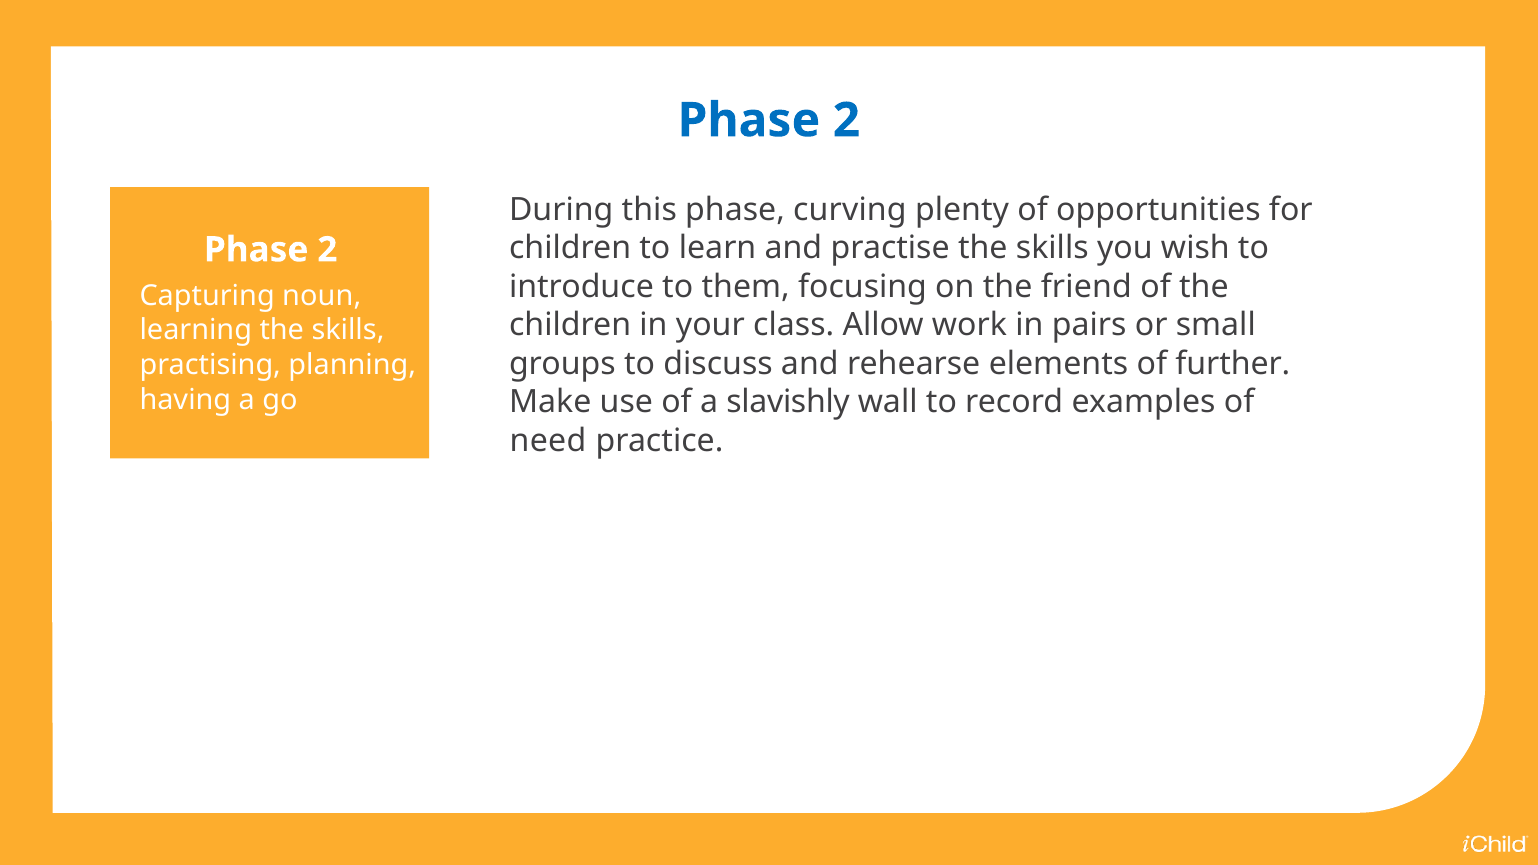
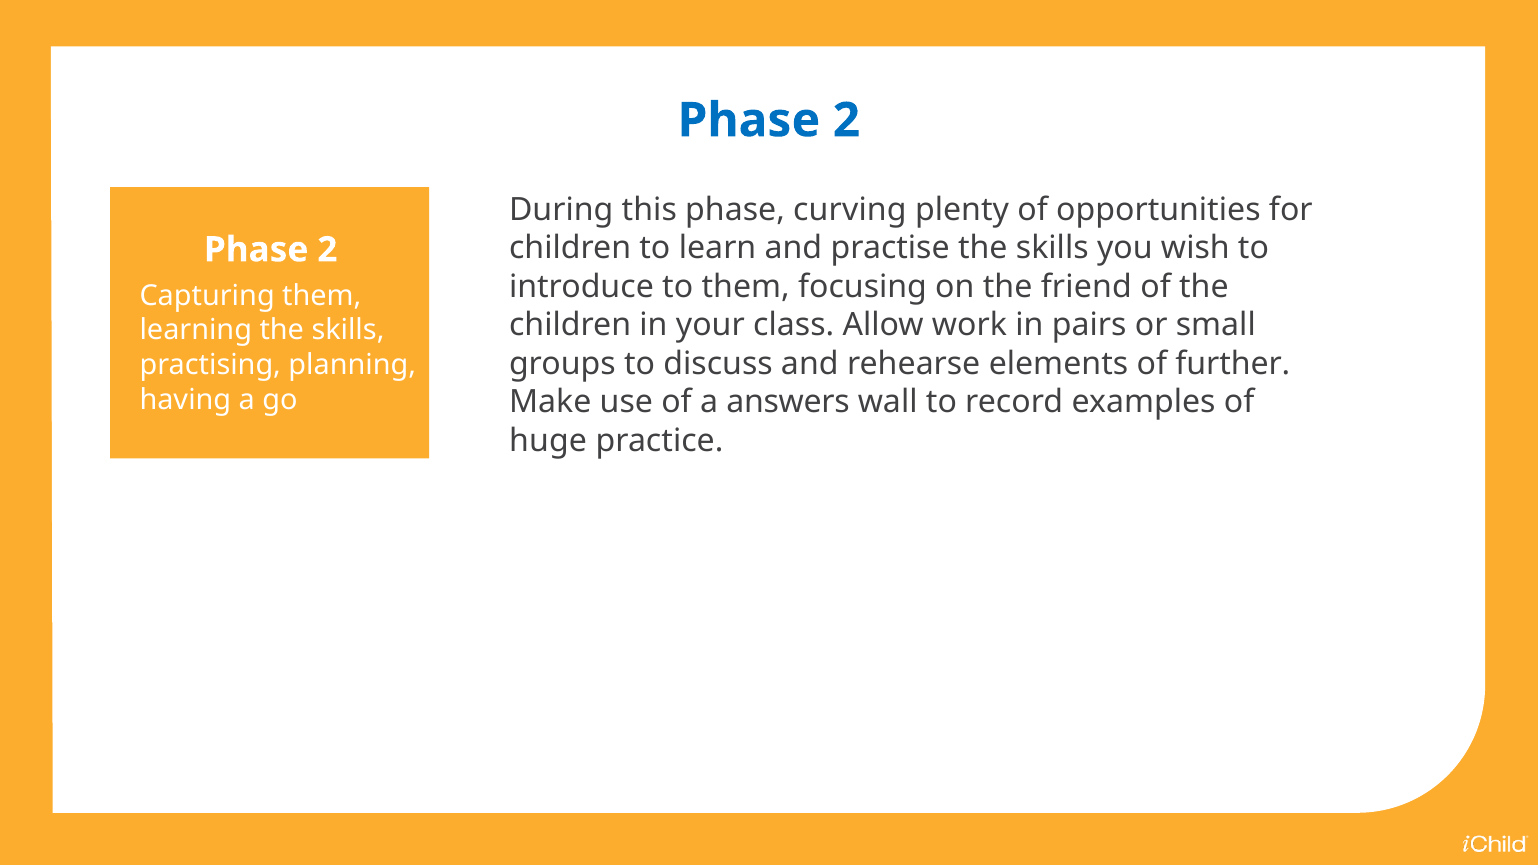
Capturing noun: noun -> them (322, 296)
slavishly: slavishly -> answers (788, 402)
need: need -> huge (548, 441)
